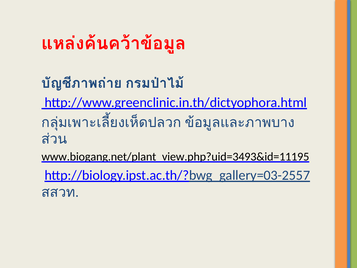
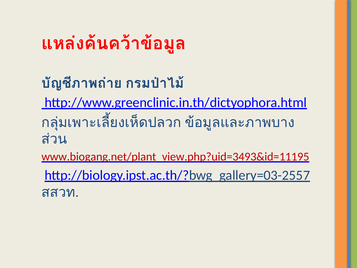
www.biogang.net/plant_view.php?uid=3493&id=11195 colour: black -> red (175, 157)
